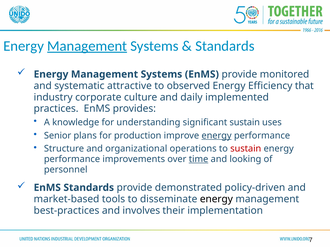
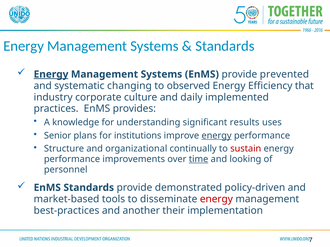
Management underline: present -> none (87, 46)
Energy underline: none -> present (51, 74)
monitored: monitored -> prevented (284, 74)
attractive: attractive -> changing (129, 86)
significant sustain: sustain -> results (245, 123)
production: production -> institutions (138, 136)
operations: operations -> continually (193, 149)
energy colour: black -> red (216, 199)
involves: involves -> another (141, 211)
